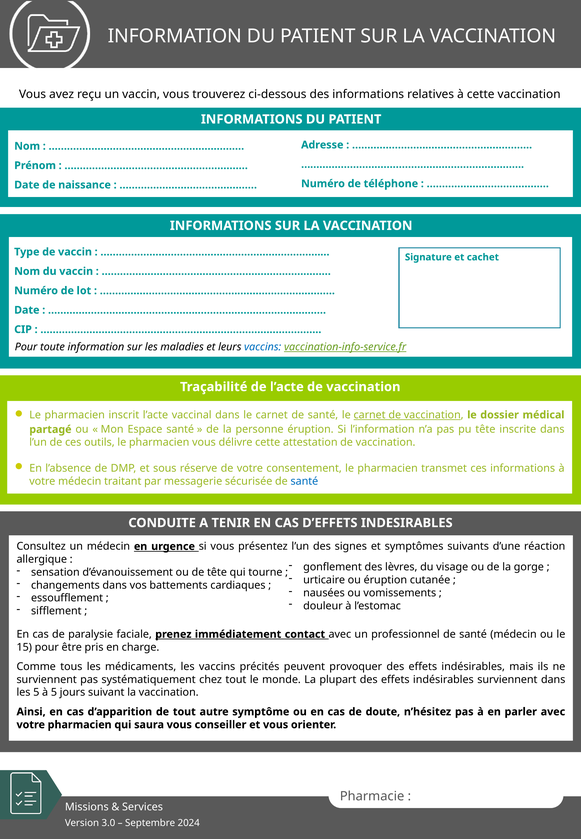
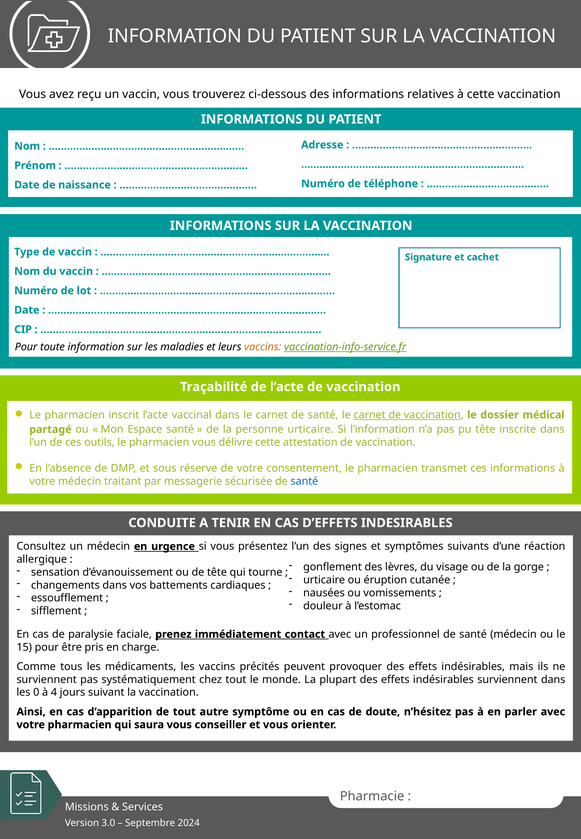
vaccins colour: blue -> orange (263, 347)
personne éruption: éruption -> urticaire (310, 430)
les 5: 5 -> 0 (36, 693)
à 5: 5 -> 4 (54, 693)
